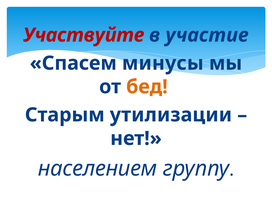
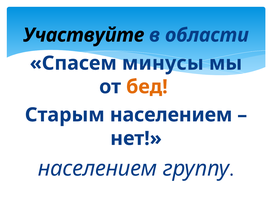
Участвуйте colour: red -> black (84, 35)
участие: участие -> области (207, 35)
Старым утилизации: утилизации -> населением (171, 115)
